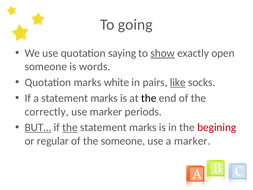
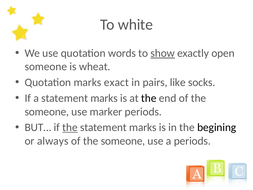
going: going -> white (135, 24)
saying: saying -> words (122, 53)
words: words -> wheat (95, 67)
white: white -> exact (116, 82)
like underline: present -> none (178, 82)
correctly: correctly -> someone (47, 112)
BUT… underline: present -> none (38, 127)
begining colour: red -> black (217, 127)
regular: regular -> always (53, 141)
a marker: marker -> periods (192, 141)
